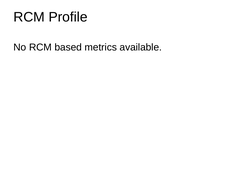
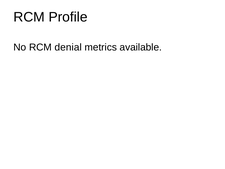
based: based -> denial (68, 47)
